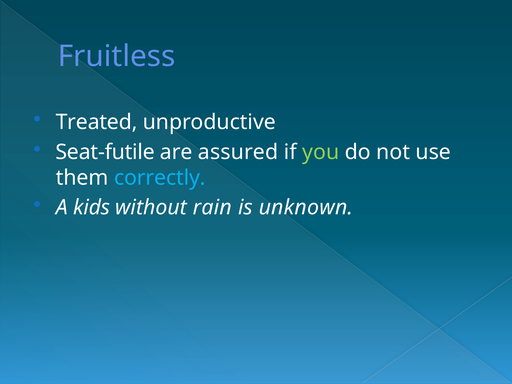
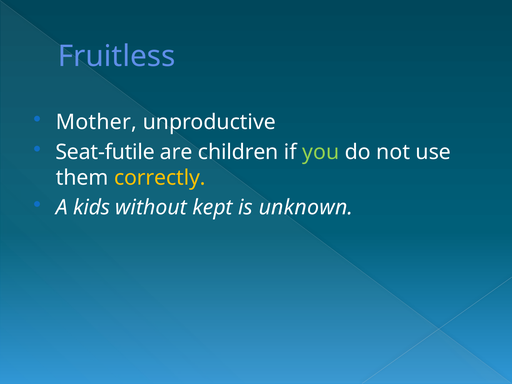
Treated: Treated -> Mother (96, 122)
assured: assured -> children (238, 152)
correctly colour: light blue -> yellow (160, 178)
rain: rain -> kept (213, 208)
